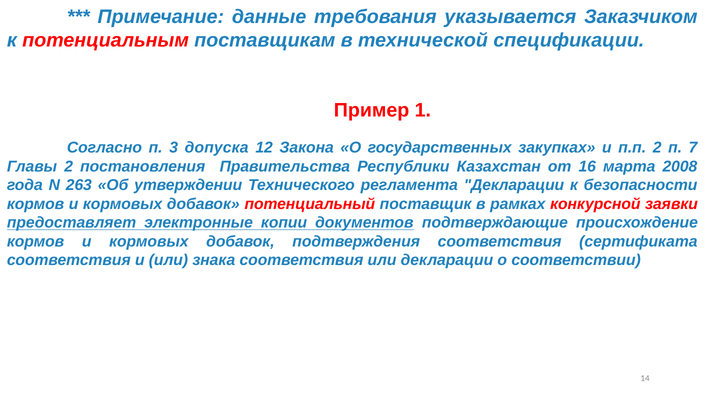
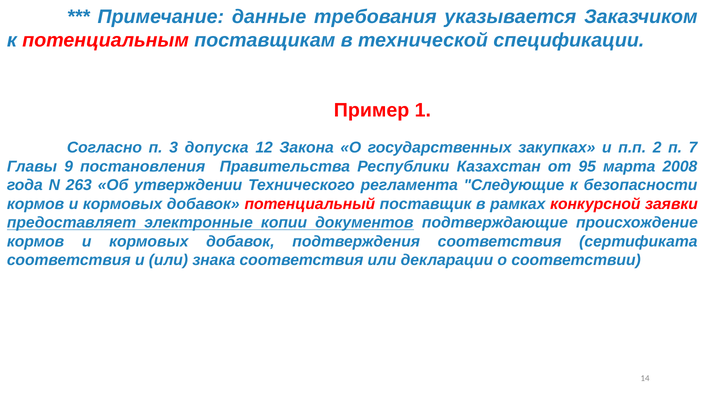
Главы 2: 2 -> 9 (69, 167)
16: 16 -> 95 (587, 167)
регламента Декларации: Декларации -> Следующие (514, 186)
